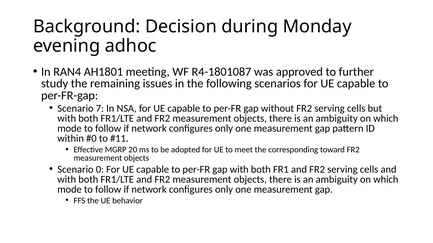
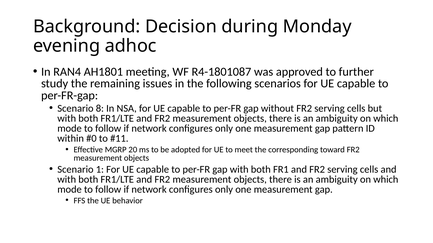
7: 7 -> 8 (100, 109)
0: 0 -> 1 (100, 170)
